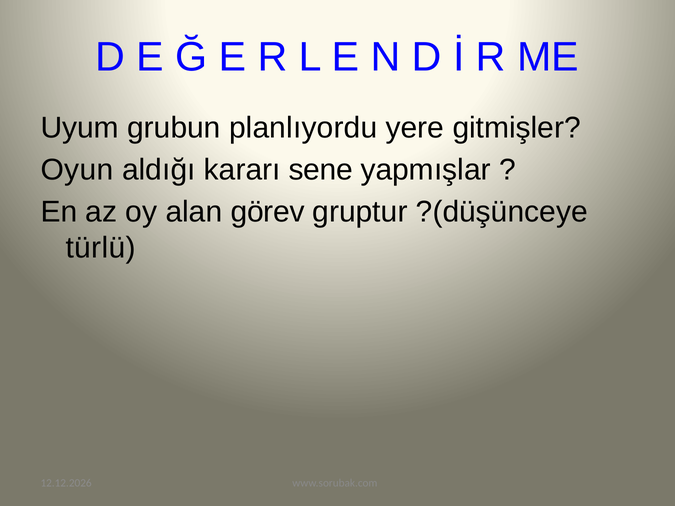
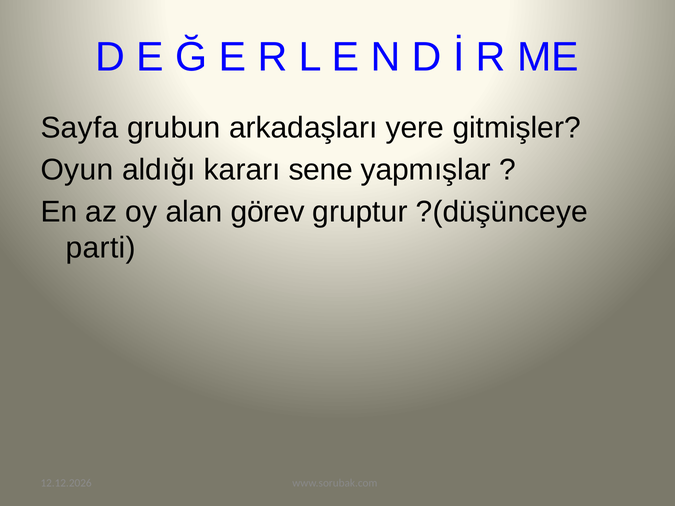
Uyum: Uyum -> Sayfa (80, 128)
planlıyordu: planlıyordu -> arkadaşları (303, 128)
türlü: türlü -> parti (101, 248)
